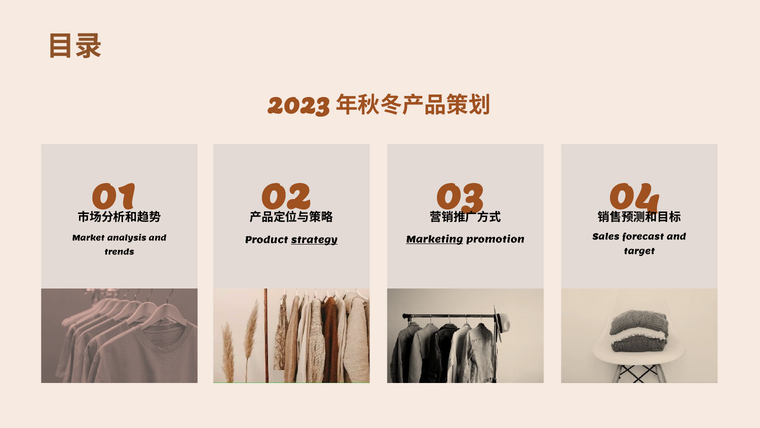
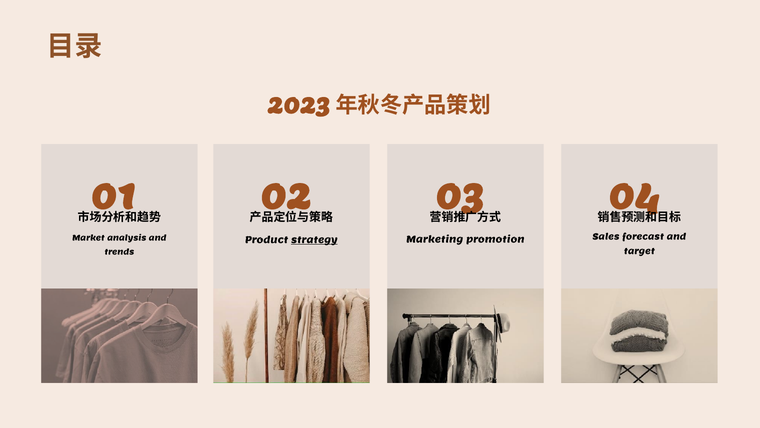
Marketing underline: present -> none (435, 239)
